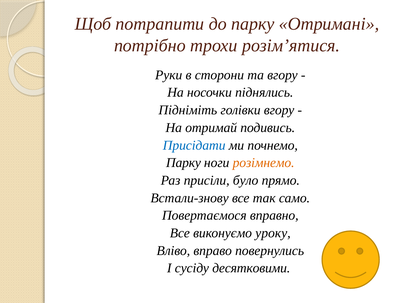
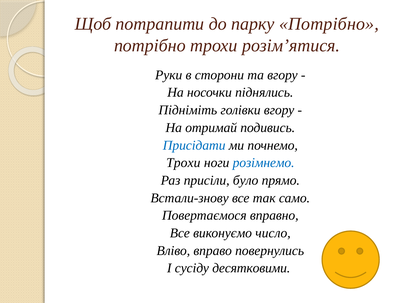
парку Отримані: Отримані -> Потрібно (329, 24)
Парку: Парку -> Трохи (183, 162)
розімнемо colour: orange -> blue (264, 162)
уроку: уроку -> число (273, 232)
